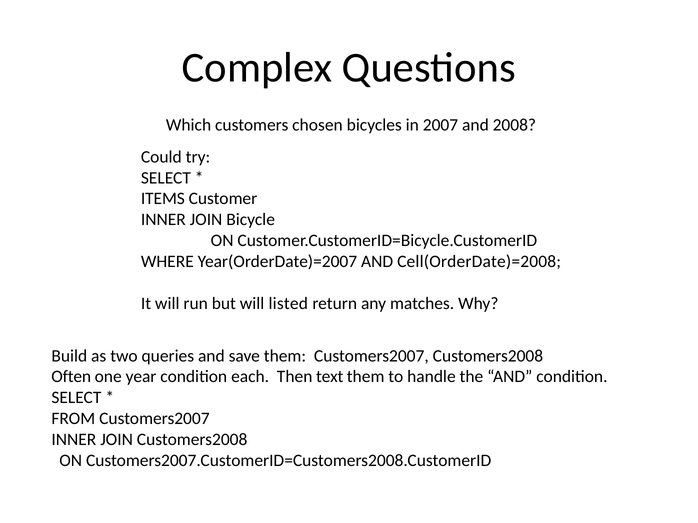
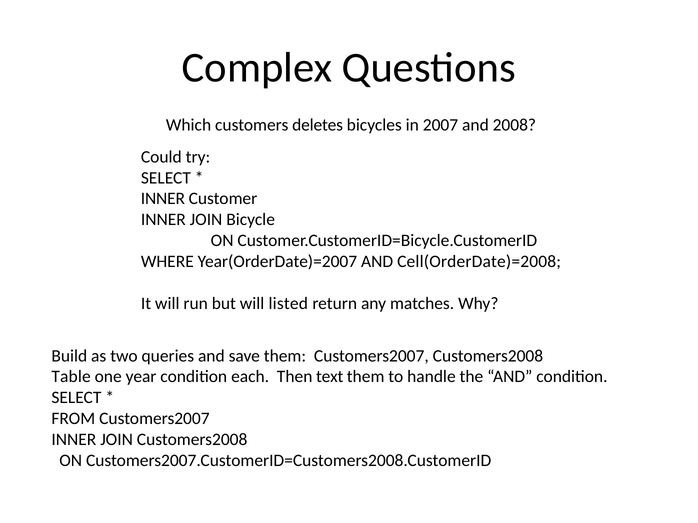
chosen: chosen -> deletes (318, 125)
ITEMS: ITEMS -> INNER (163, 199)
Often: Often -> Table (71, 377)
